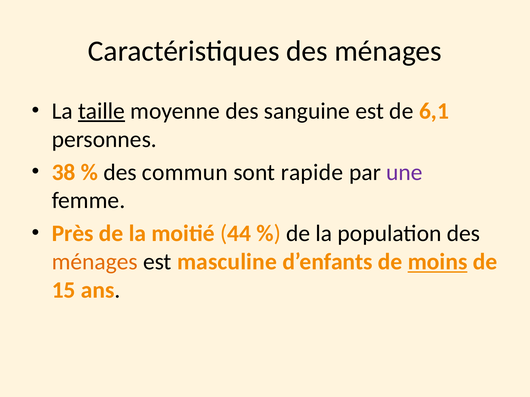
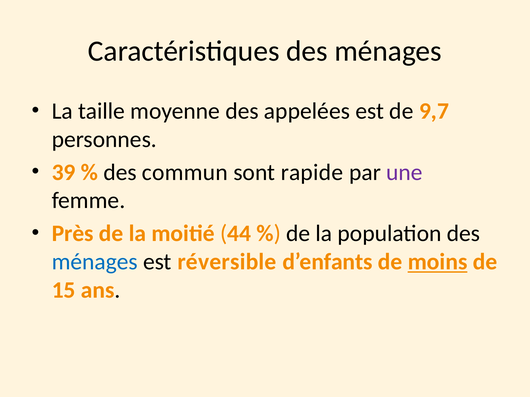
taille underline: present -> none (102, 111)
sanguine: sanguine -> appelées (307, 111)
6,1: 6,1 -> 9,7 (434, 111)
38: 38 -> 39 (64, 173)
ménages colour: orange -> blue (95, 262)
masculine: masculine -> réversible (227, 262)
